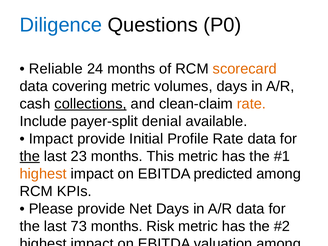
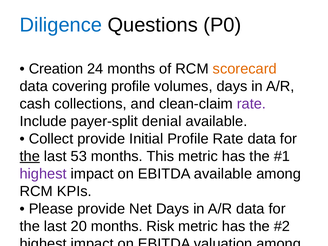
Reliable: Reliable -> Creation (56, 69)
covering metric: metric -> profile (131, 86)
collections underline: present -> none (91, 104)
rate colour: orange -> purple (251, 104)
Impact: Impact -> Collect (51, 139)
23: 23 -> 53 (79, 156)
highest colour: orange -> purple (43, 174)
EBITDA predicted: predicted -> available (223, 174)
73: 73 -> 20 (79, 226)
